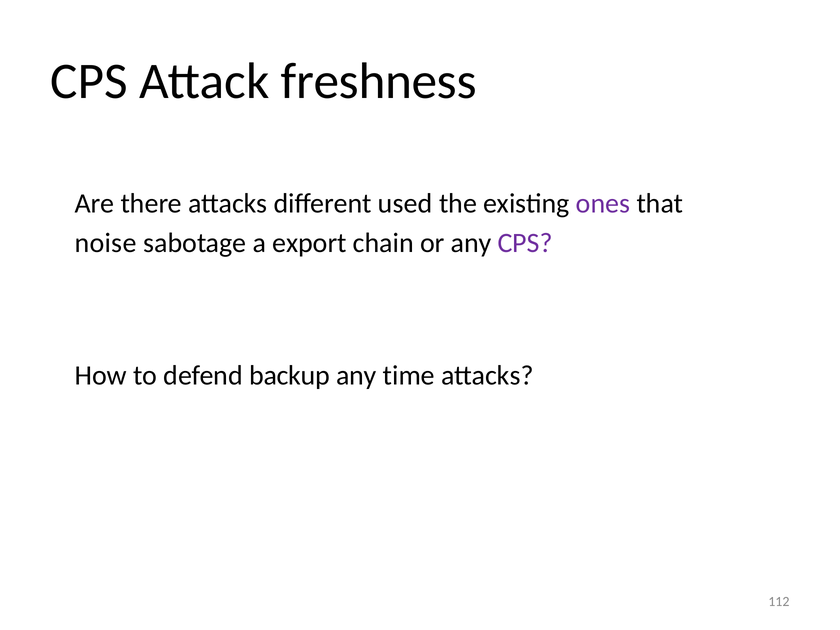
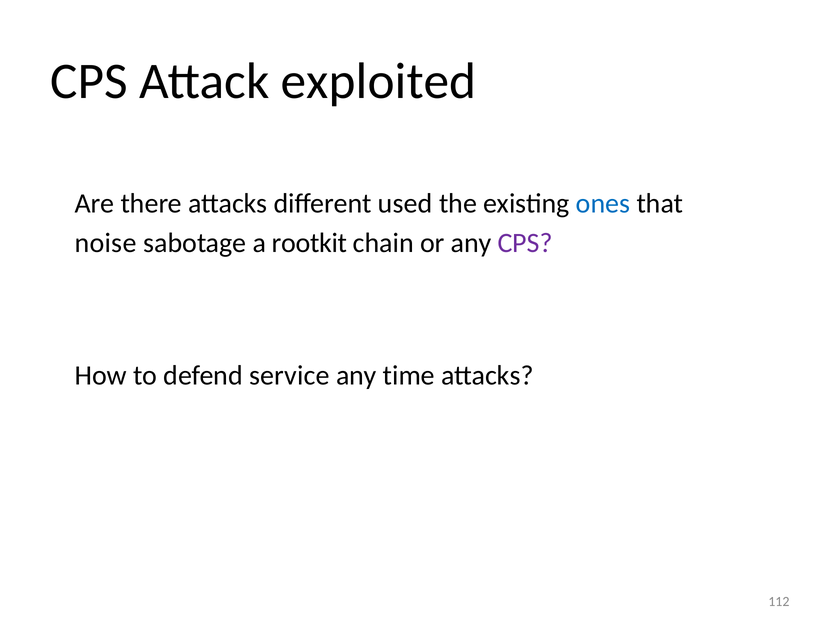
freshness: freshness -> exploited (379, 81)
ones colour: purple -> blue (603, 203)
export: export -> rootkit (310, 243)
backup: backup -> service (289, 375)
